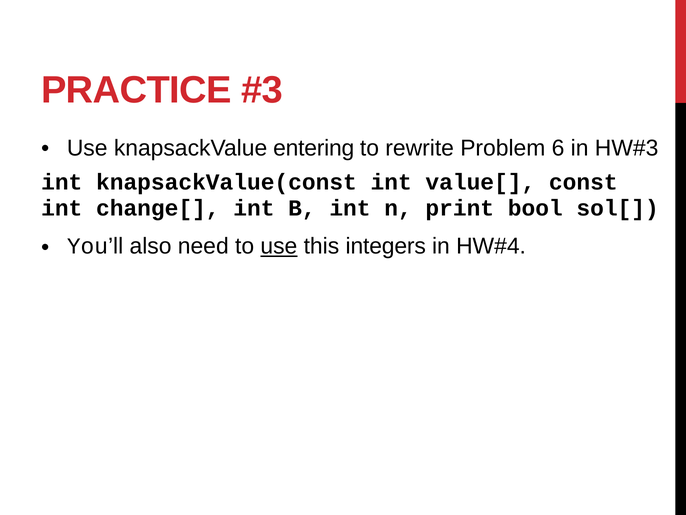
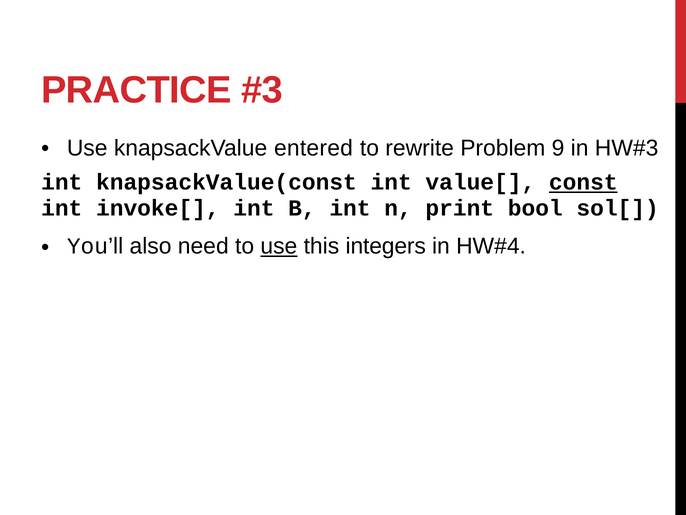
entering: entering -> entered (313, 148)
6: 6 -> 9 (558, 148)
const underline: none -> present (583, 182)
change[: change[ -> invoke[ (158, 208)
